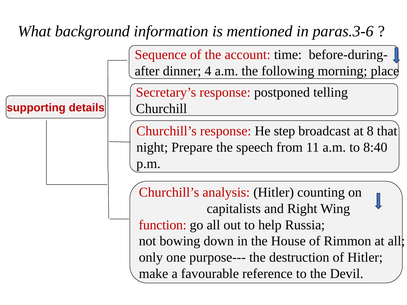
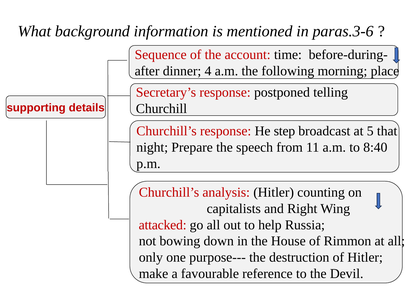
8: 8 -> 5 (370, 131)
function: function -> attacked (163, 225)
